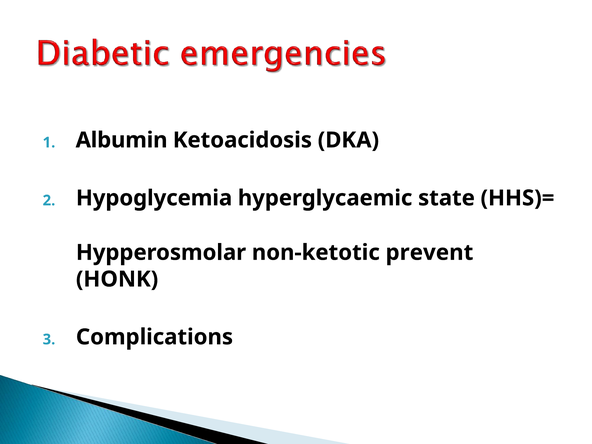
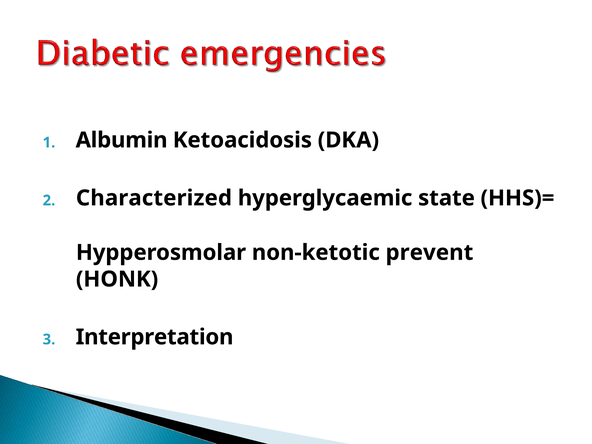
Hypoglycemia: Hypoglycemia -> Characterized (154, 198)
Complications: Complications -> Interpretation (155, 337)
